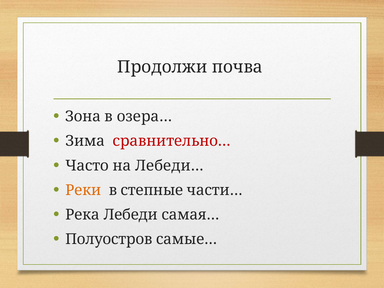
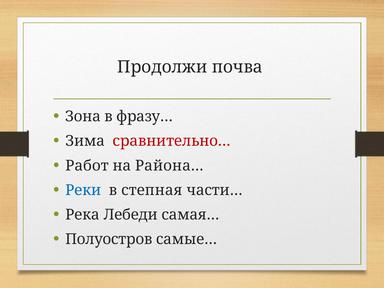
озера…: озера… -> фразу… (145, 116)
Часто: Часто -> Работ (87, 166)
Лебеди…: Лебеди… -> Района… (169, 166)
Реки colour: orange -> blue (83, 190)
степные: степные -> степная (152, 190)
